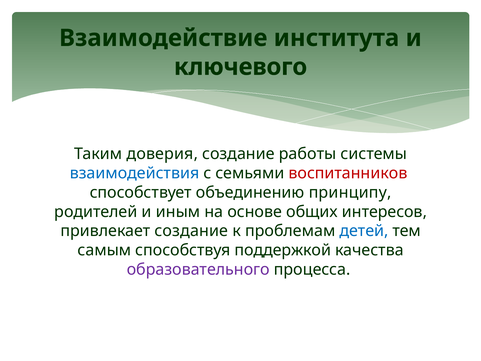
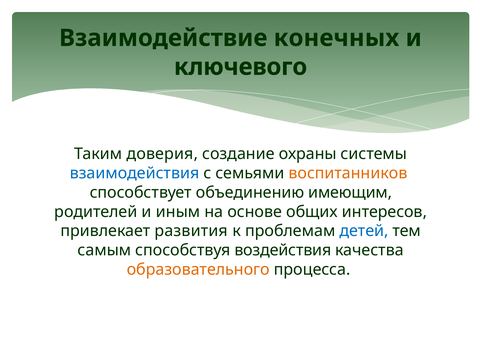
института: института -> конечных (336, 38)
работы: работы -> охраны (308, 154)
воспитанников colour: red -> orange (348, 173)
принципу: принципу -> имеющим (350, 192)
привлекает создание: создание -> развития (191, 231)
поддержкой: поддержкой -> воздействия (283, 250)
образовательного colour: purple -> orange (198, 269)
